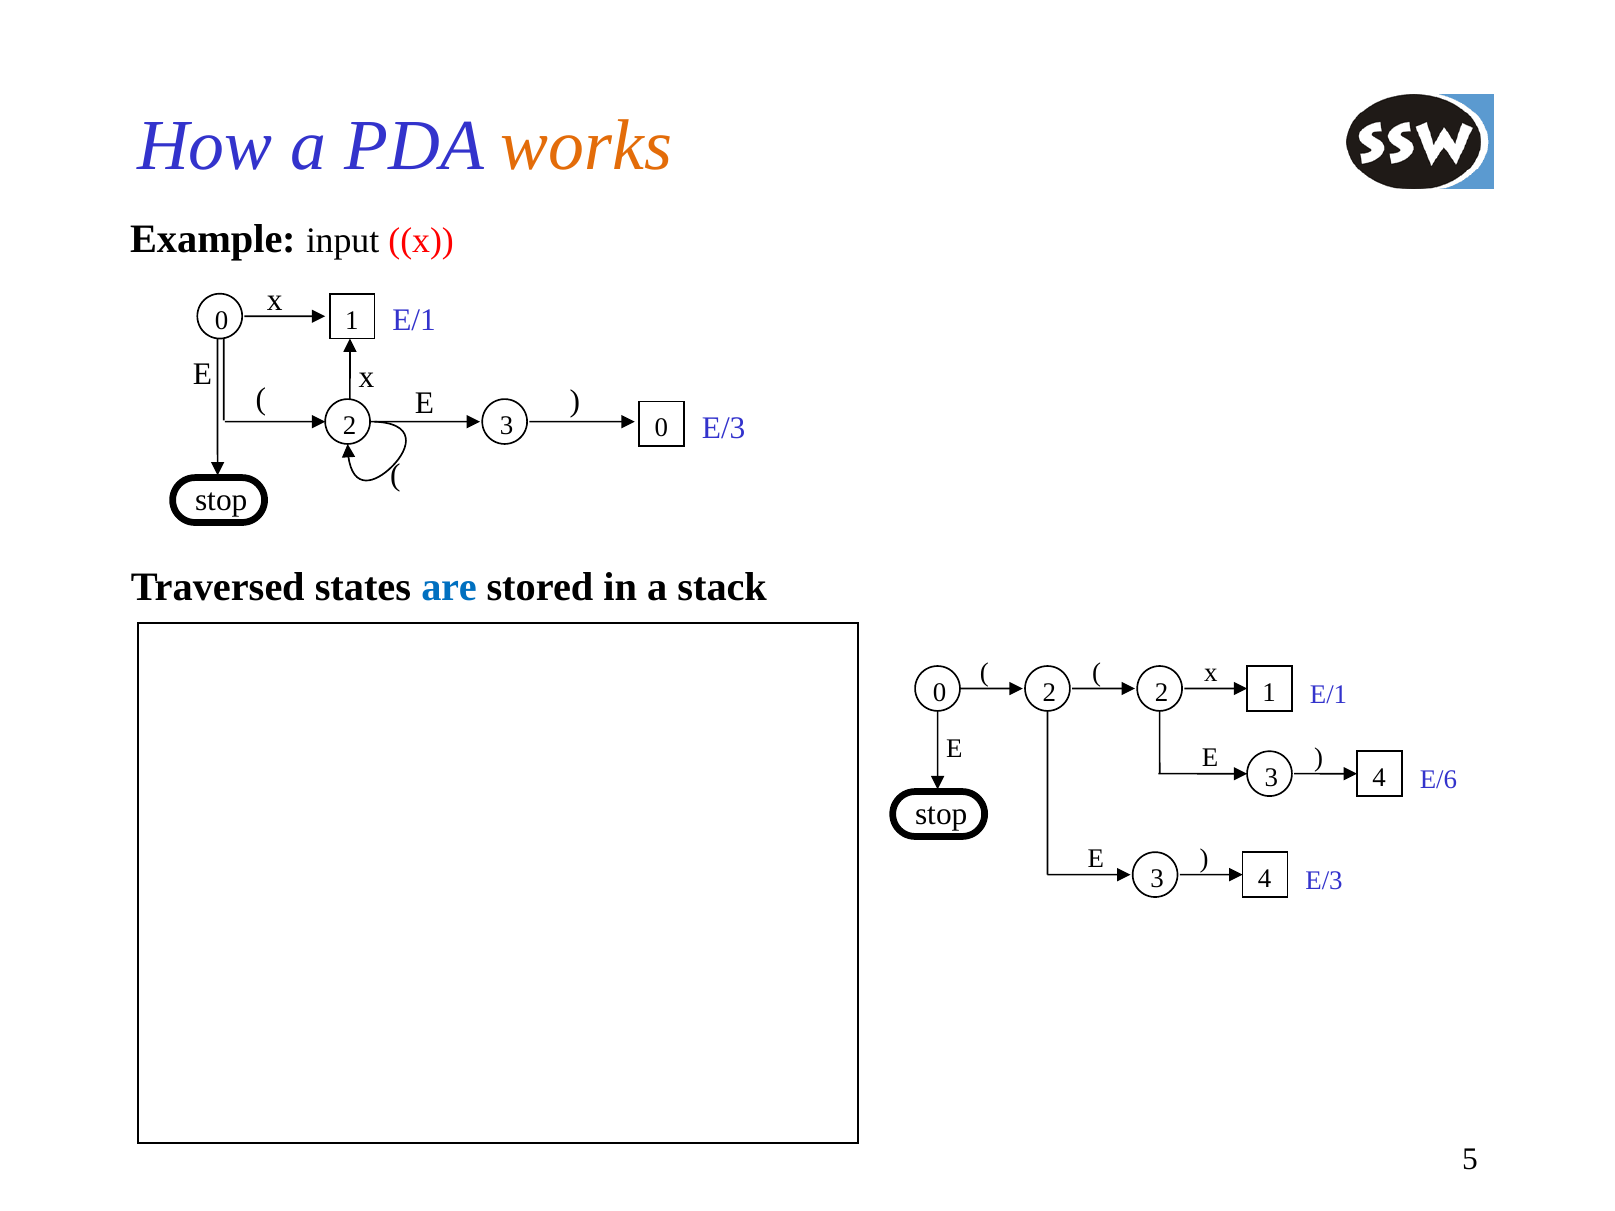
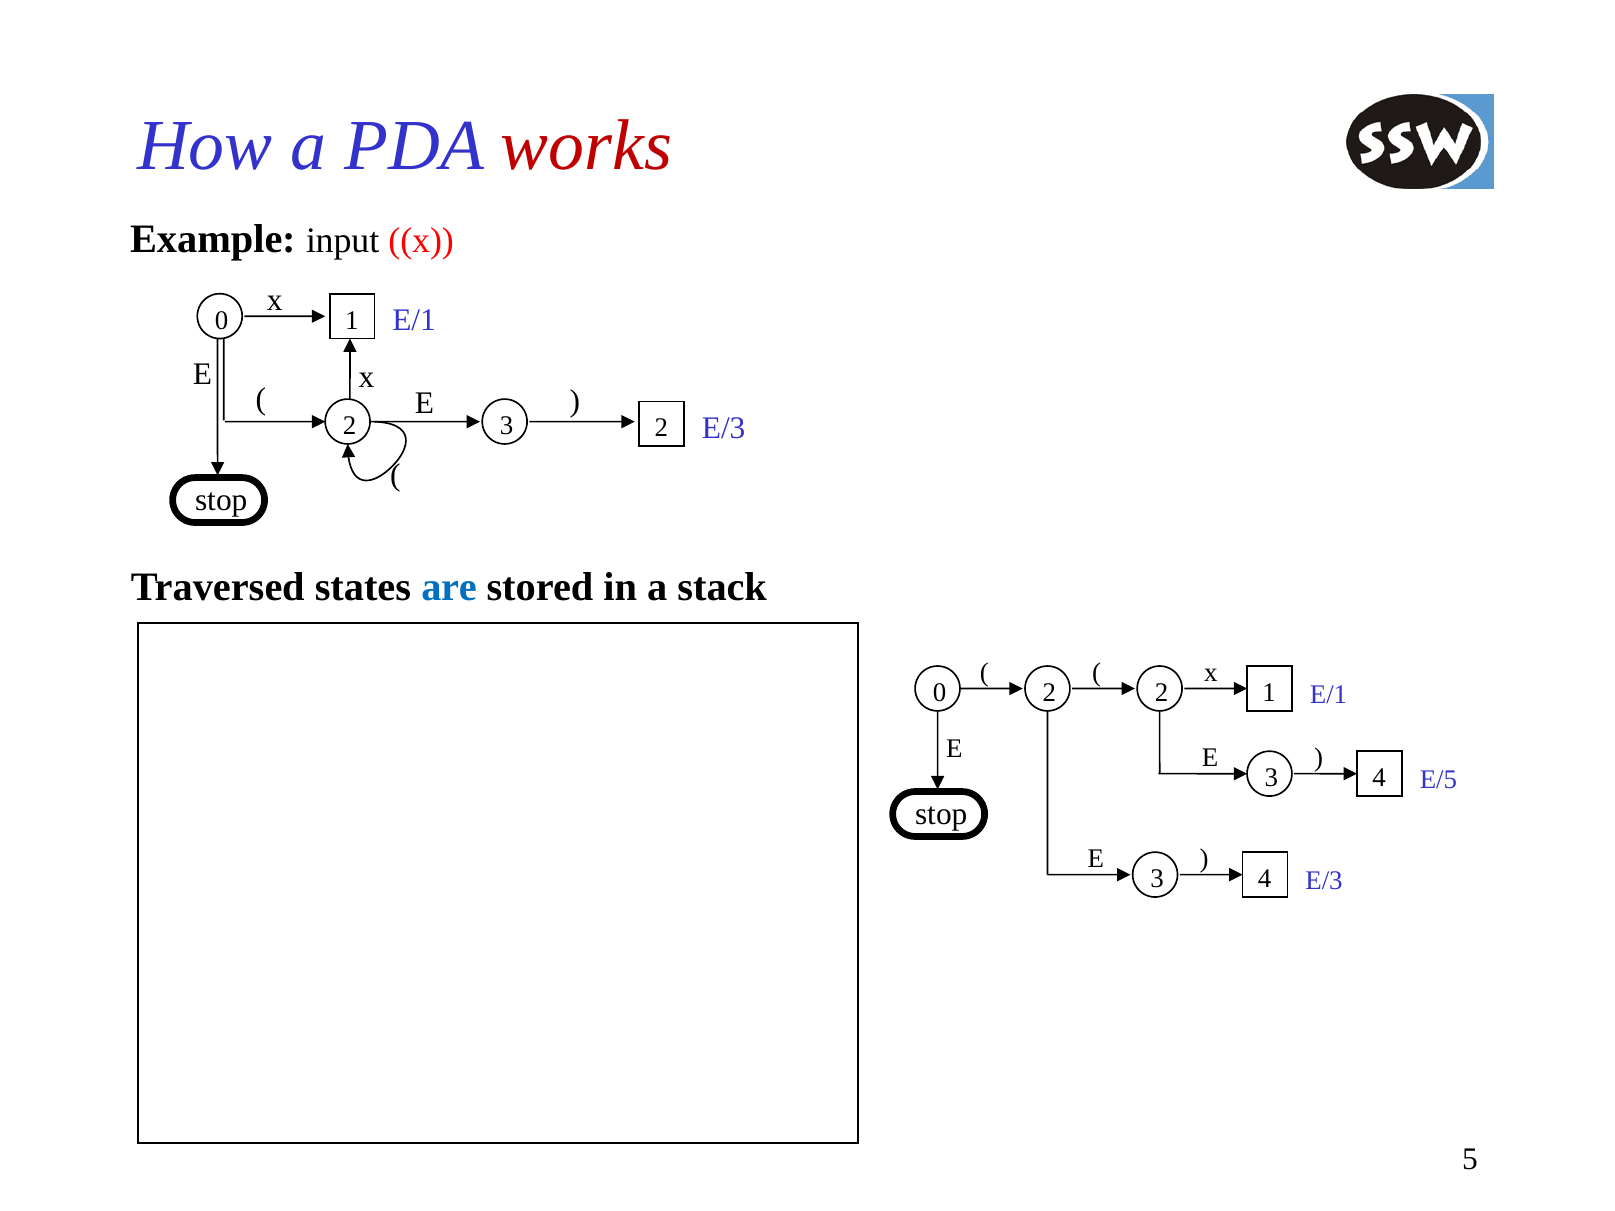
works colour: orange -> red (587, 146)
3 0: 0 -> 2 (661, 428)
E/6: E/6 -> E/5 (1438, 780)
